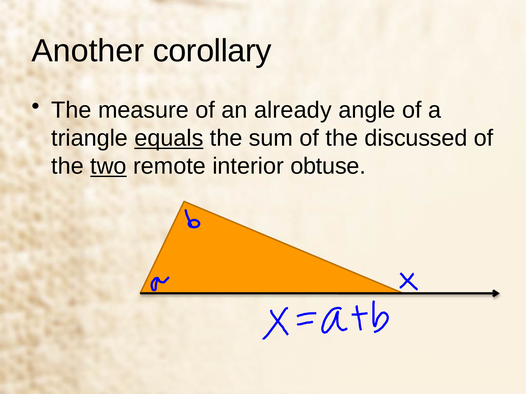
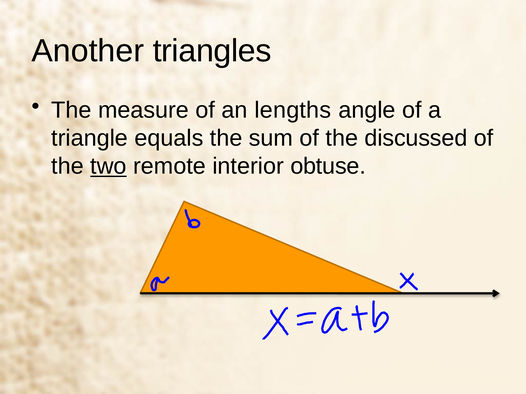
corollary: corollary -> triangles (212, 51)
already: already -> lengths (293, 110)
equals underline: present -> none (169, 138)
